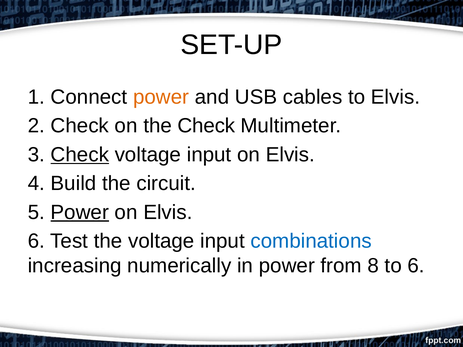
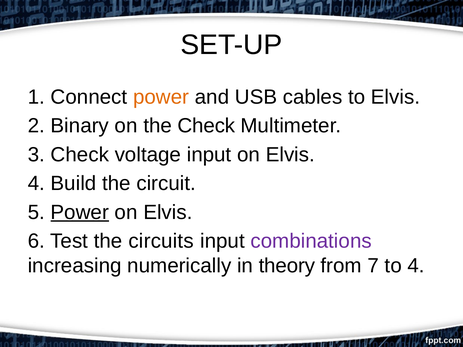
2 Check: Check -> Binary (80, 126)
Check underline: present -> none (80, 155)
the voltage: voltage -> circuits (161, 241)
combinations colour: blue -> purple (311, 241)
in power: power -> theory (287, 266)
8: 8 -> 7 (373, 266)
to 6: 6 -> 4 (416, 266)
